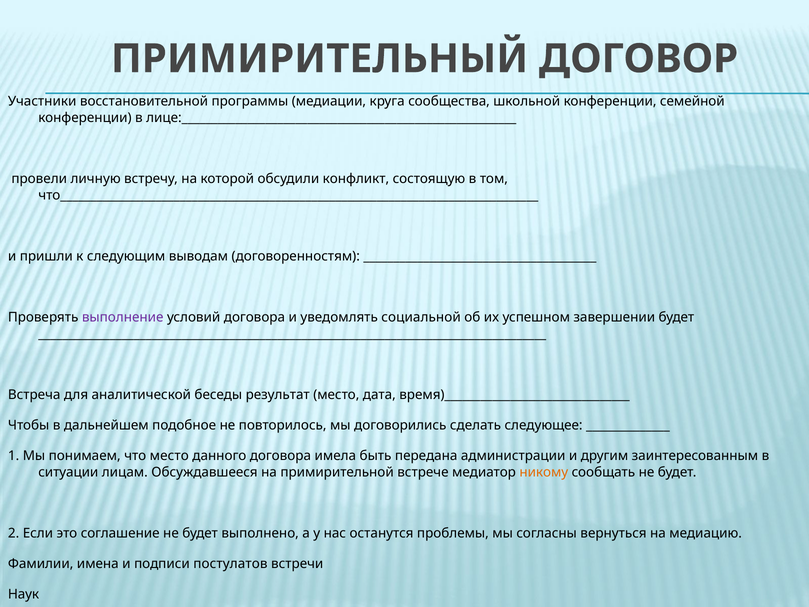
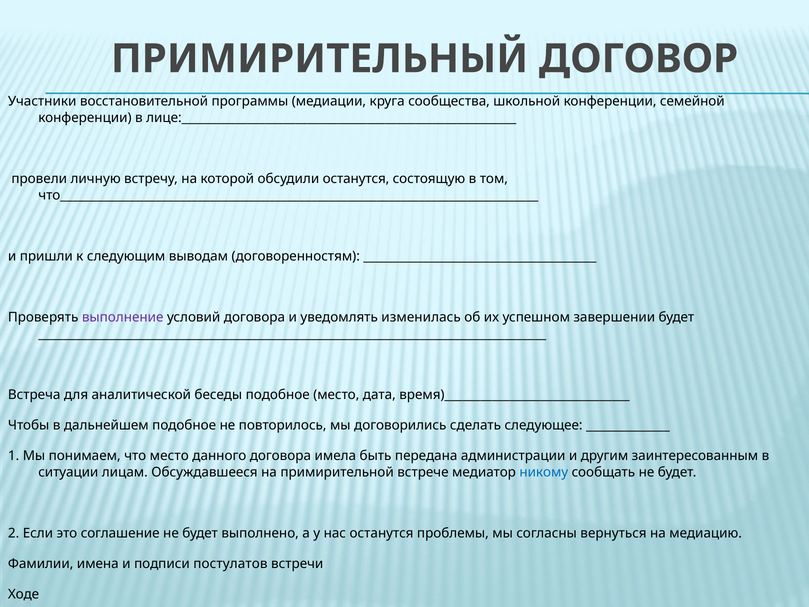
обсудили конфликт: конфликт -> останутся (356, 179)
социальной: социальной -> изменилась (421, 317)
беседы результат: результат -> подобное (278, 395)
никому colour: orange -> blue (544, 472)
Наук: Наук -> Ходе (23, 594)
